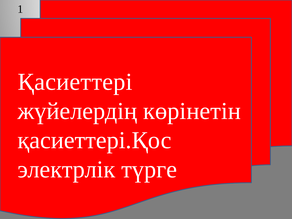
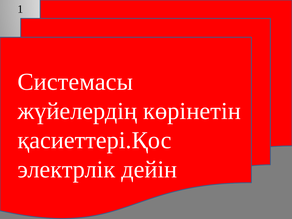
Қасиеттері: Қасиеттері -> Системасы (75, 82)
түрге: түрге -> дейін (149, 169)
